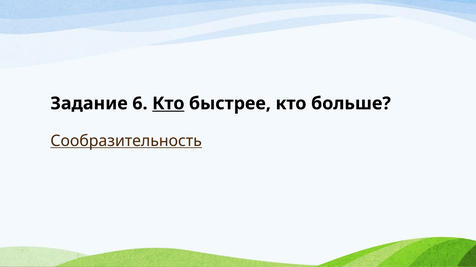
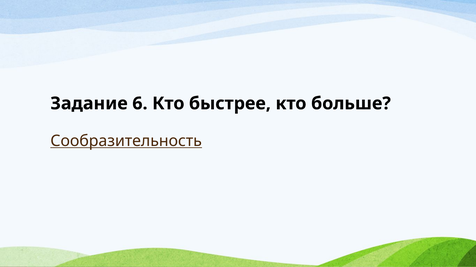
Кто underline: present -> none (168, 104)
